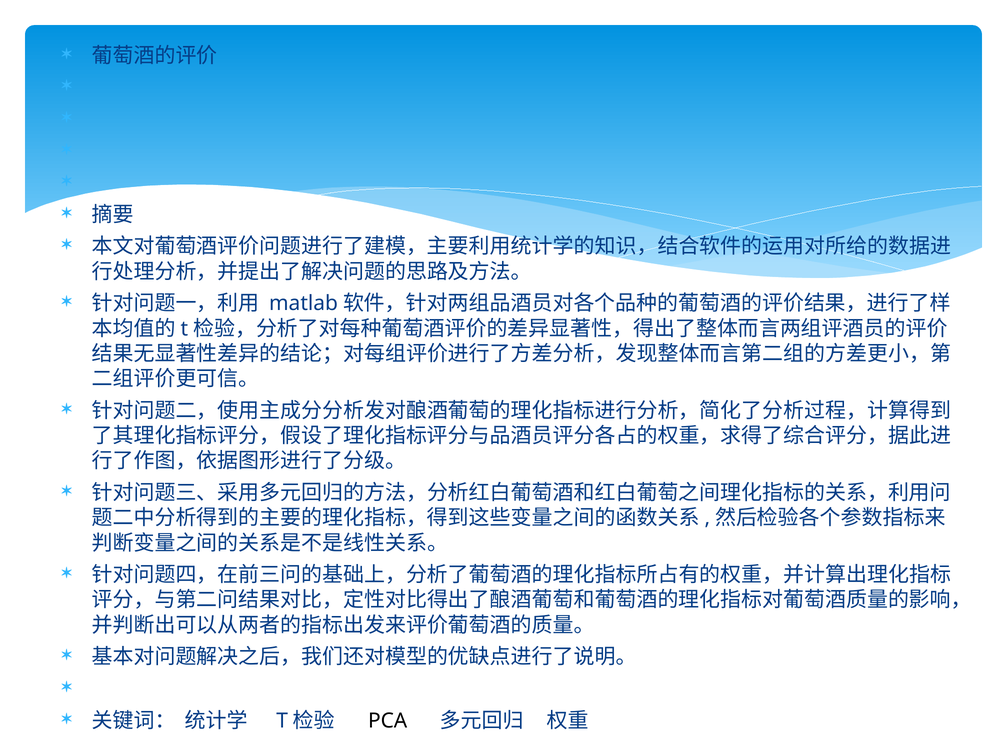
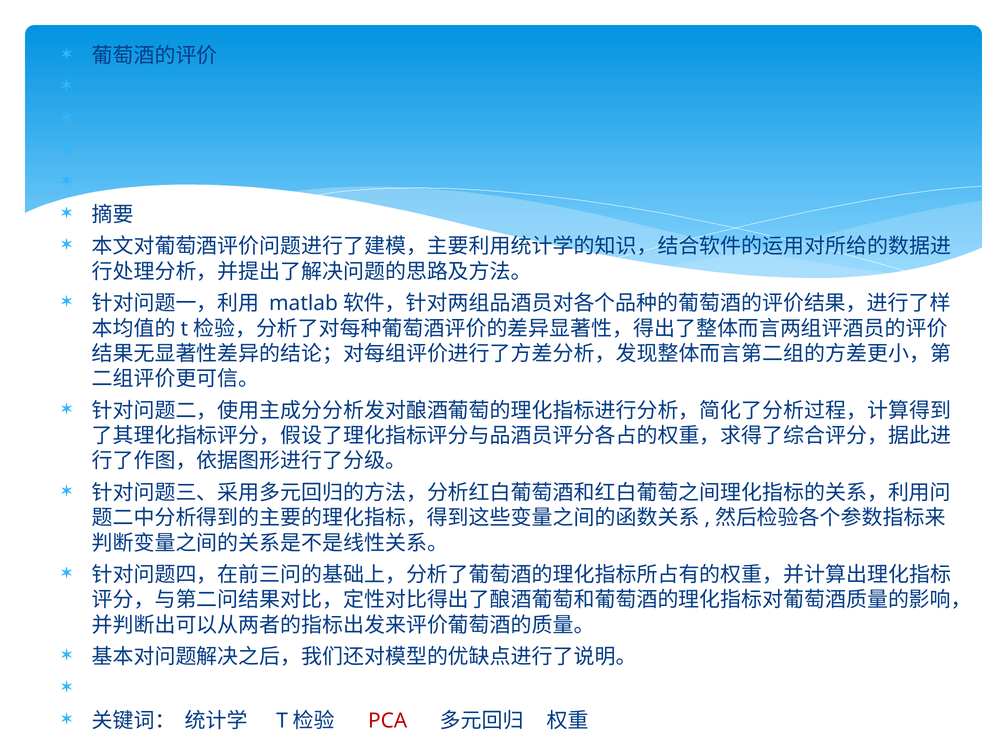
PCA colour: black -> red (388, 721)
